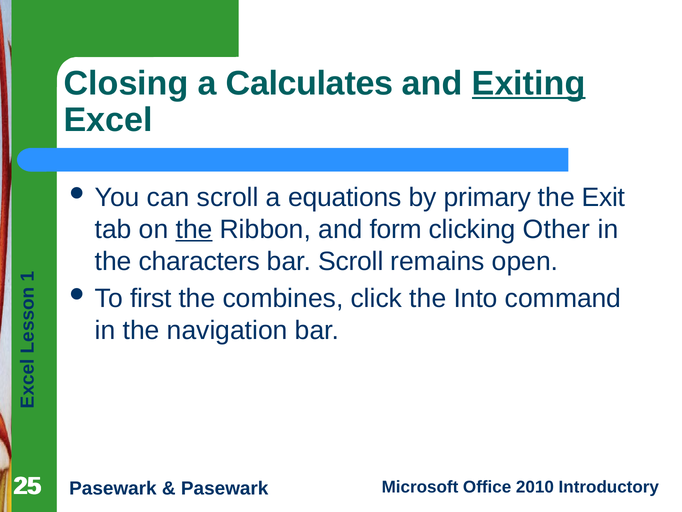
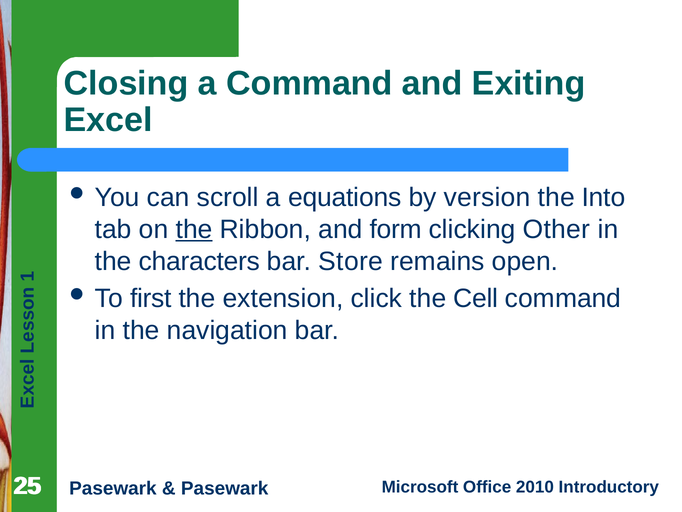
a Calculates: Calculates -> Command (309, 83)
Exiting underline: present -> none (529, 83)
primary: primary -> version (487, 197)
Exit: Exit -> Into (604, 197)
bar Scroll: Scroll -> Store (351, 261)
combines: combines -> extension (283, 298)
Into: Into -> Cell (476, 298)
